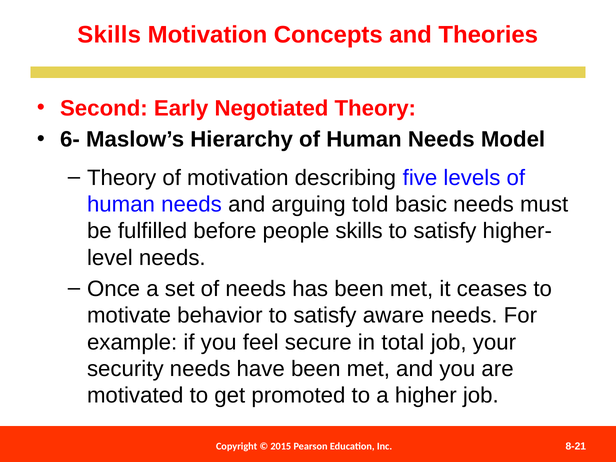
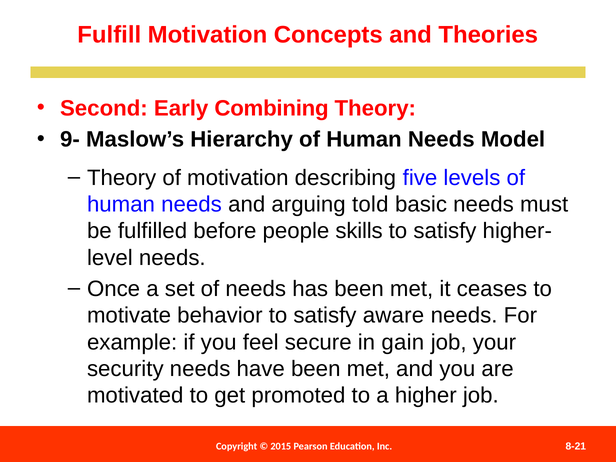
Skills: Skills -> Fulfill (109, 35)
Negotiated: Negotiated -> Combining (272, 108)
6-: 6- -> 9- (70, 139)
total: total -> gain (403, 342)
